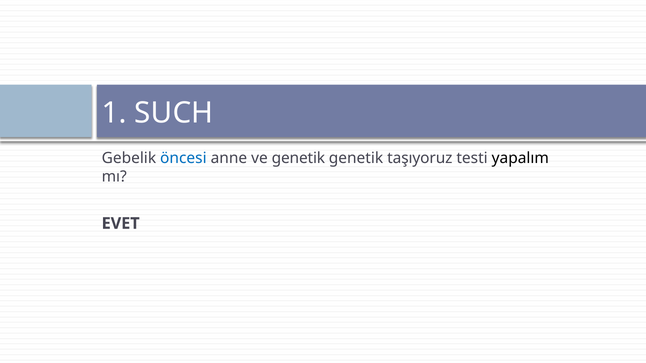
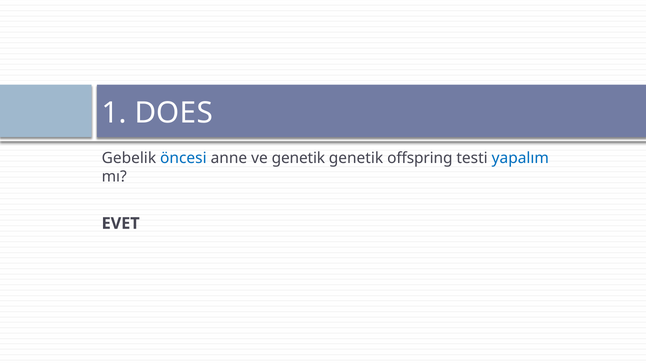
SUCH: SUCH -> DOES (174, 113)
taşıyoruz: taşıyoruz -> offspring (420, 158)
yapalım colour: black -> blue (520, 158)
